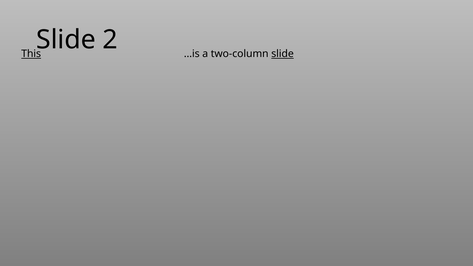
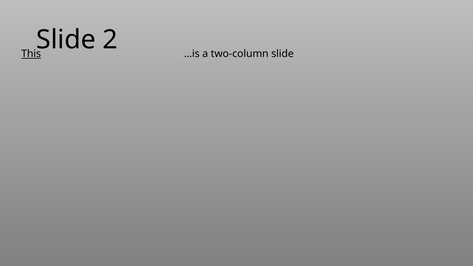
slide underline: present -> none (283, 54)
